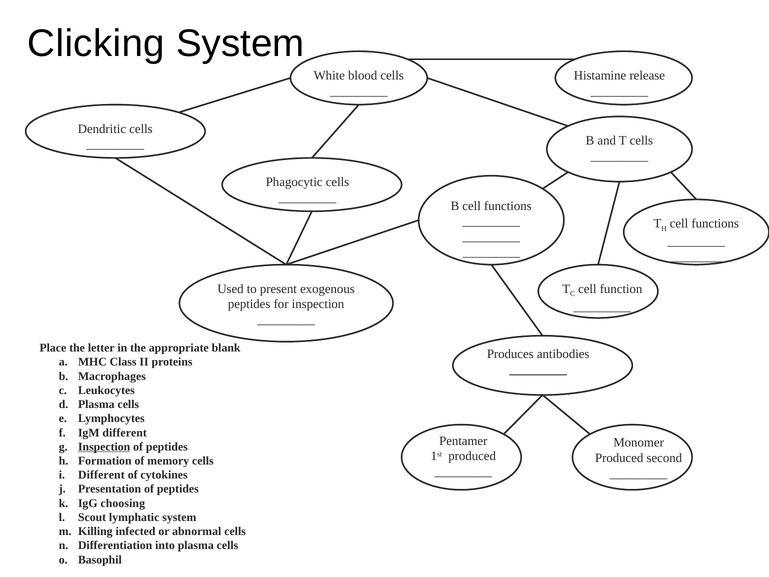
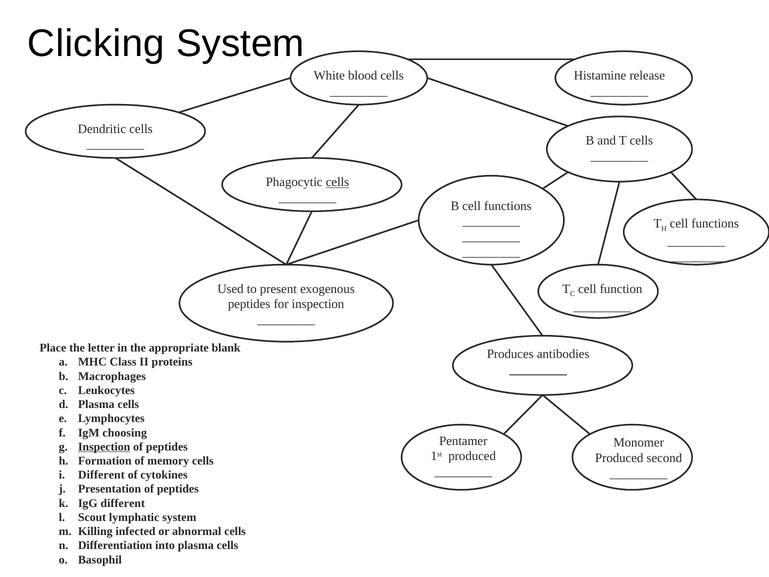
cells underline: none -> present (338, 182)
IgM different: different -> choosing (125, 432)
IgG choosing: choosing -> different (123, 503)
